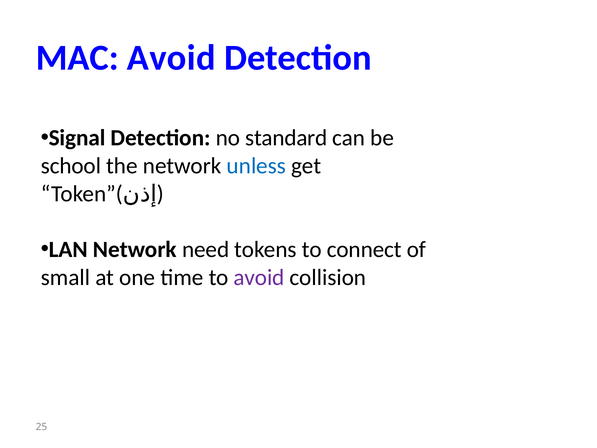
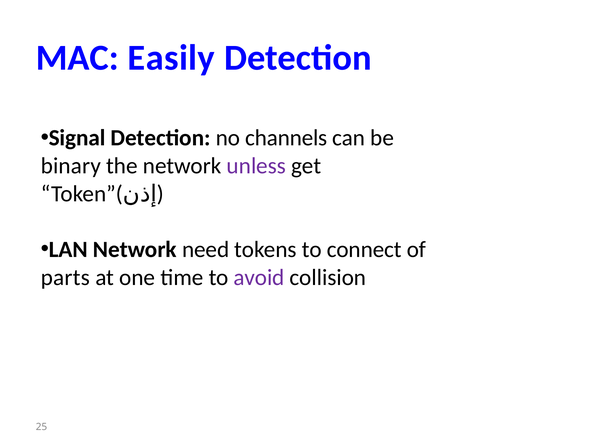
MAC Avoid: Avoid -> Easily (171, 58)
standard: standard -> channels (286, 138)
school: school -> binary (71, 166)
unless colour: blue -> purple (256, 166)
small: small -> parts (65, 277)
